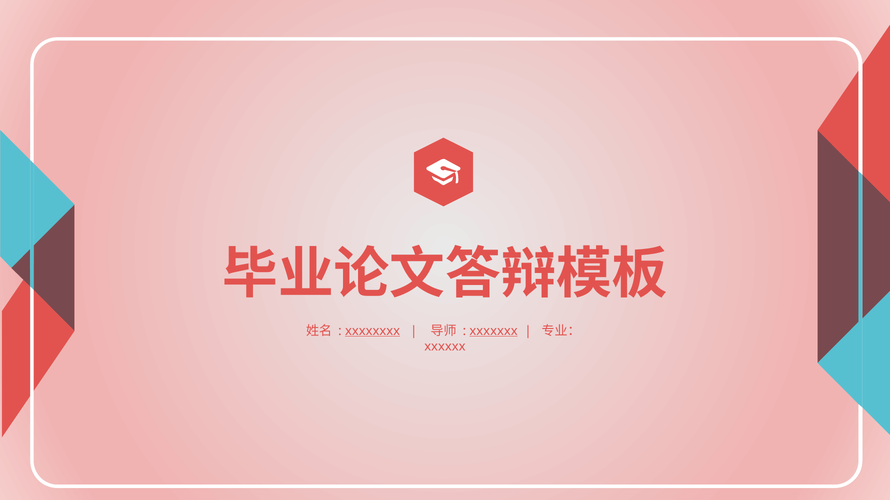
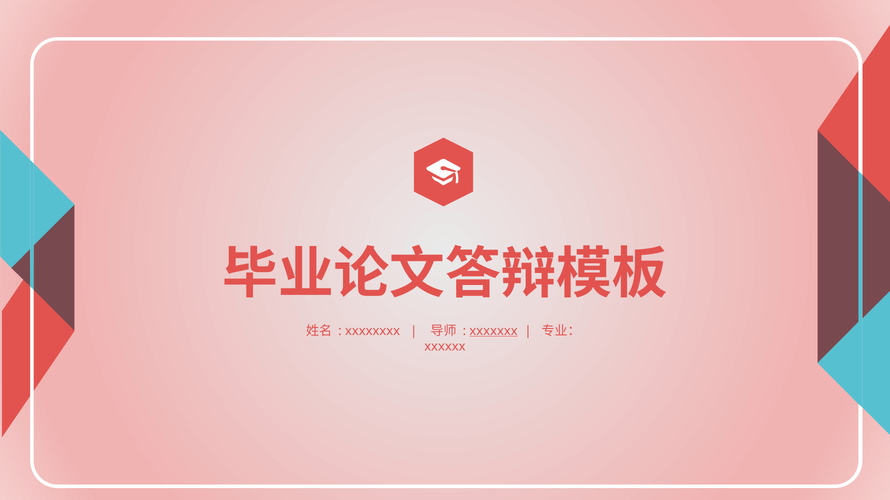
xxxxxxxx underline: present -> none (373, 331)
